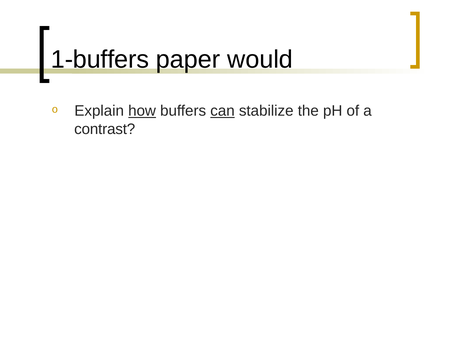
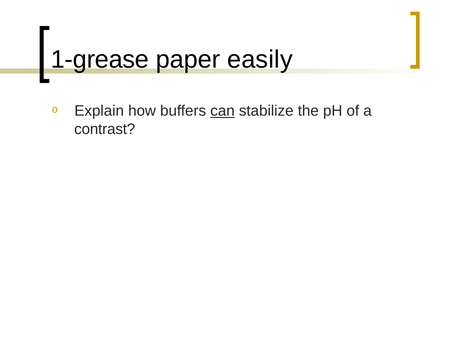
1-buffers: 1-buffers -> 1-grease (100, 59)
would: would -> easily (260, 59)
how underline: present -> none (142, 111)
